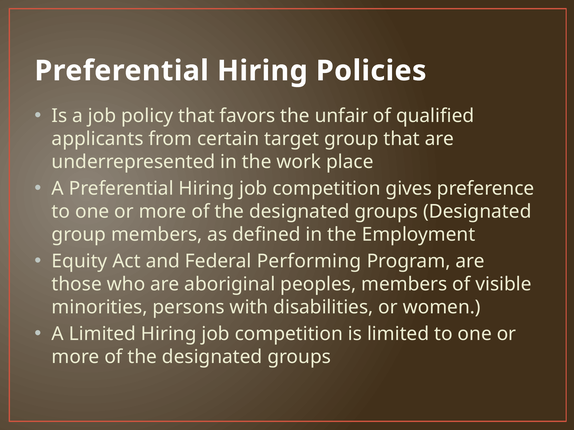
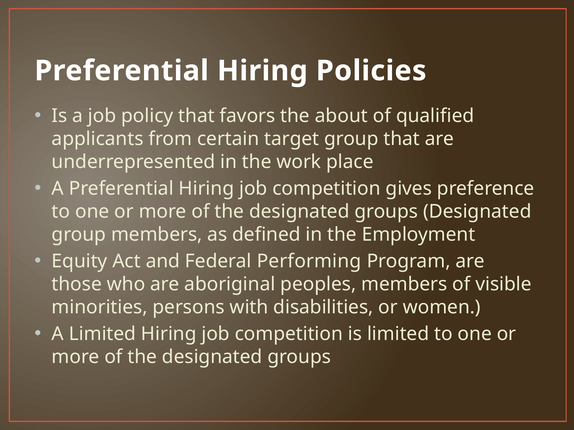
unfair: unfair -> about (341, 116)
